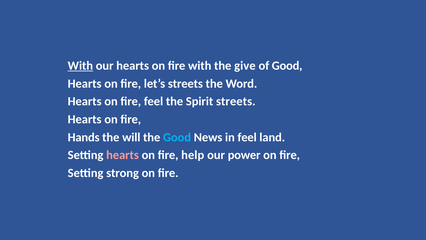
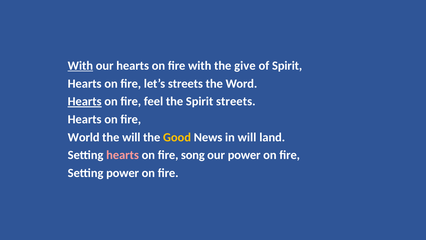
of Good: Good -> Spirit (287, 66)
Hearts underline: none -> present (85, 101)
Hands: Hands -> World (84, 137)
Good colour: light blue -> yellow (177, 137)
in feel: feel -> will (247, 137)
help: help -> song (193, 155)
Setting strong: strong -> power (123, 173)
